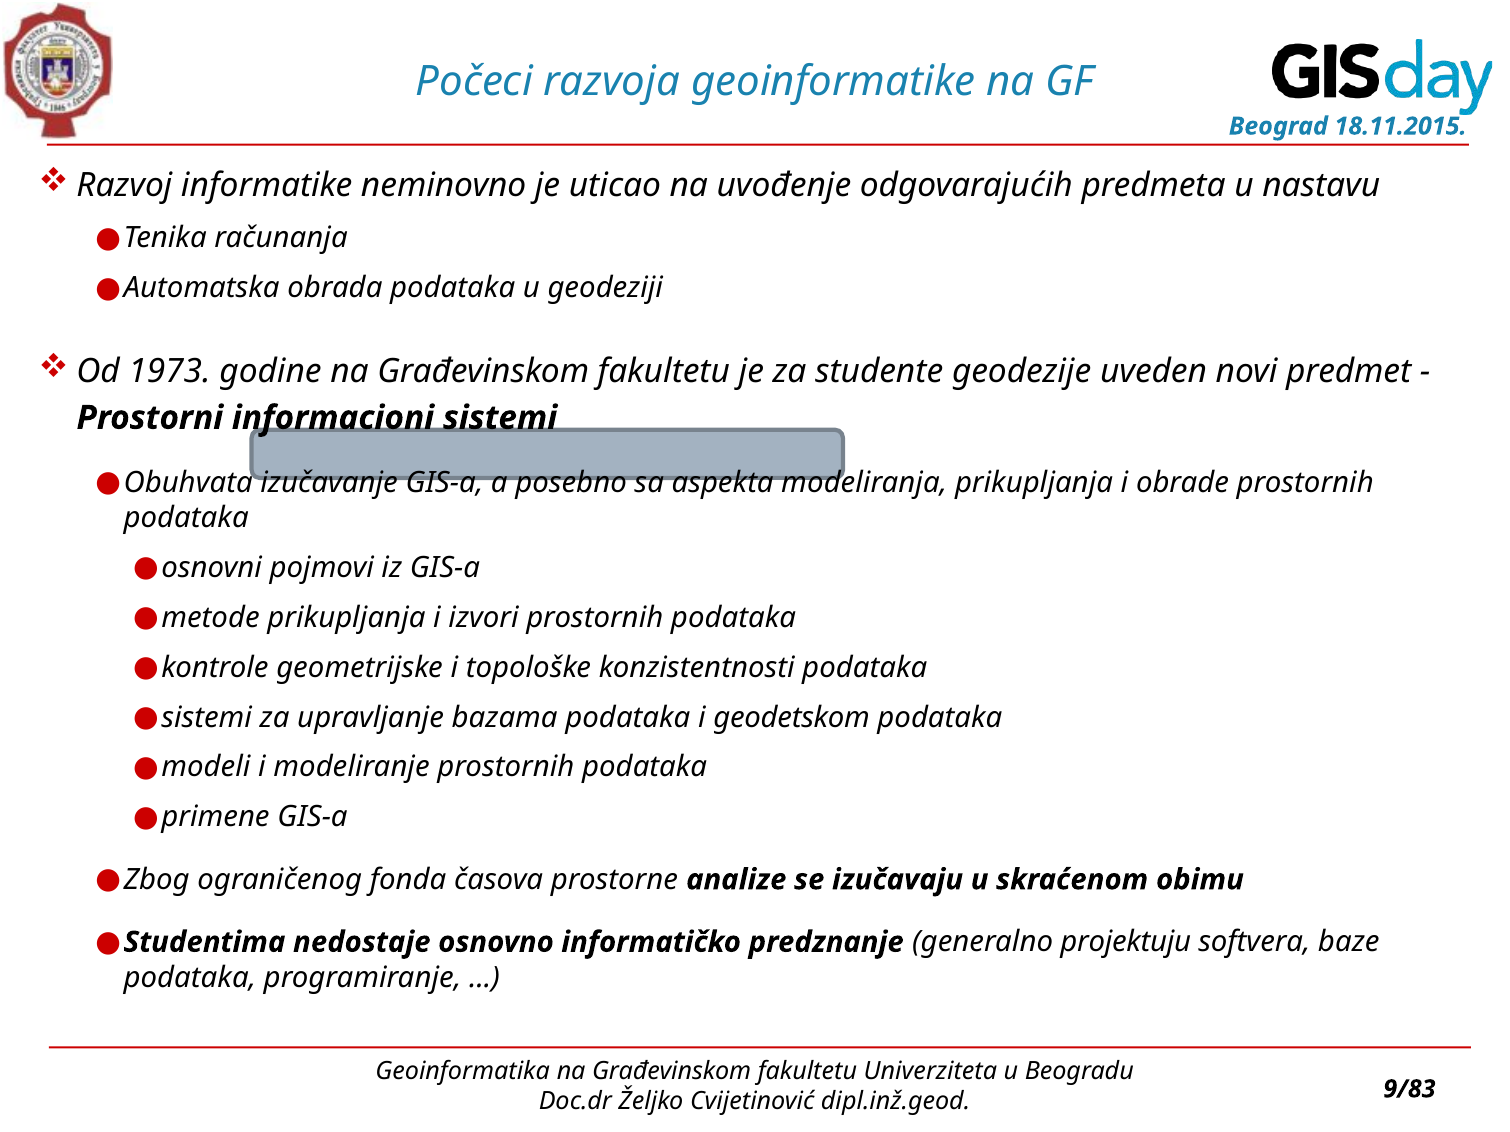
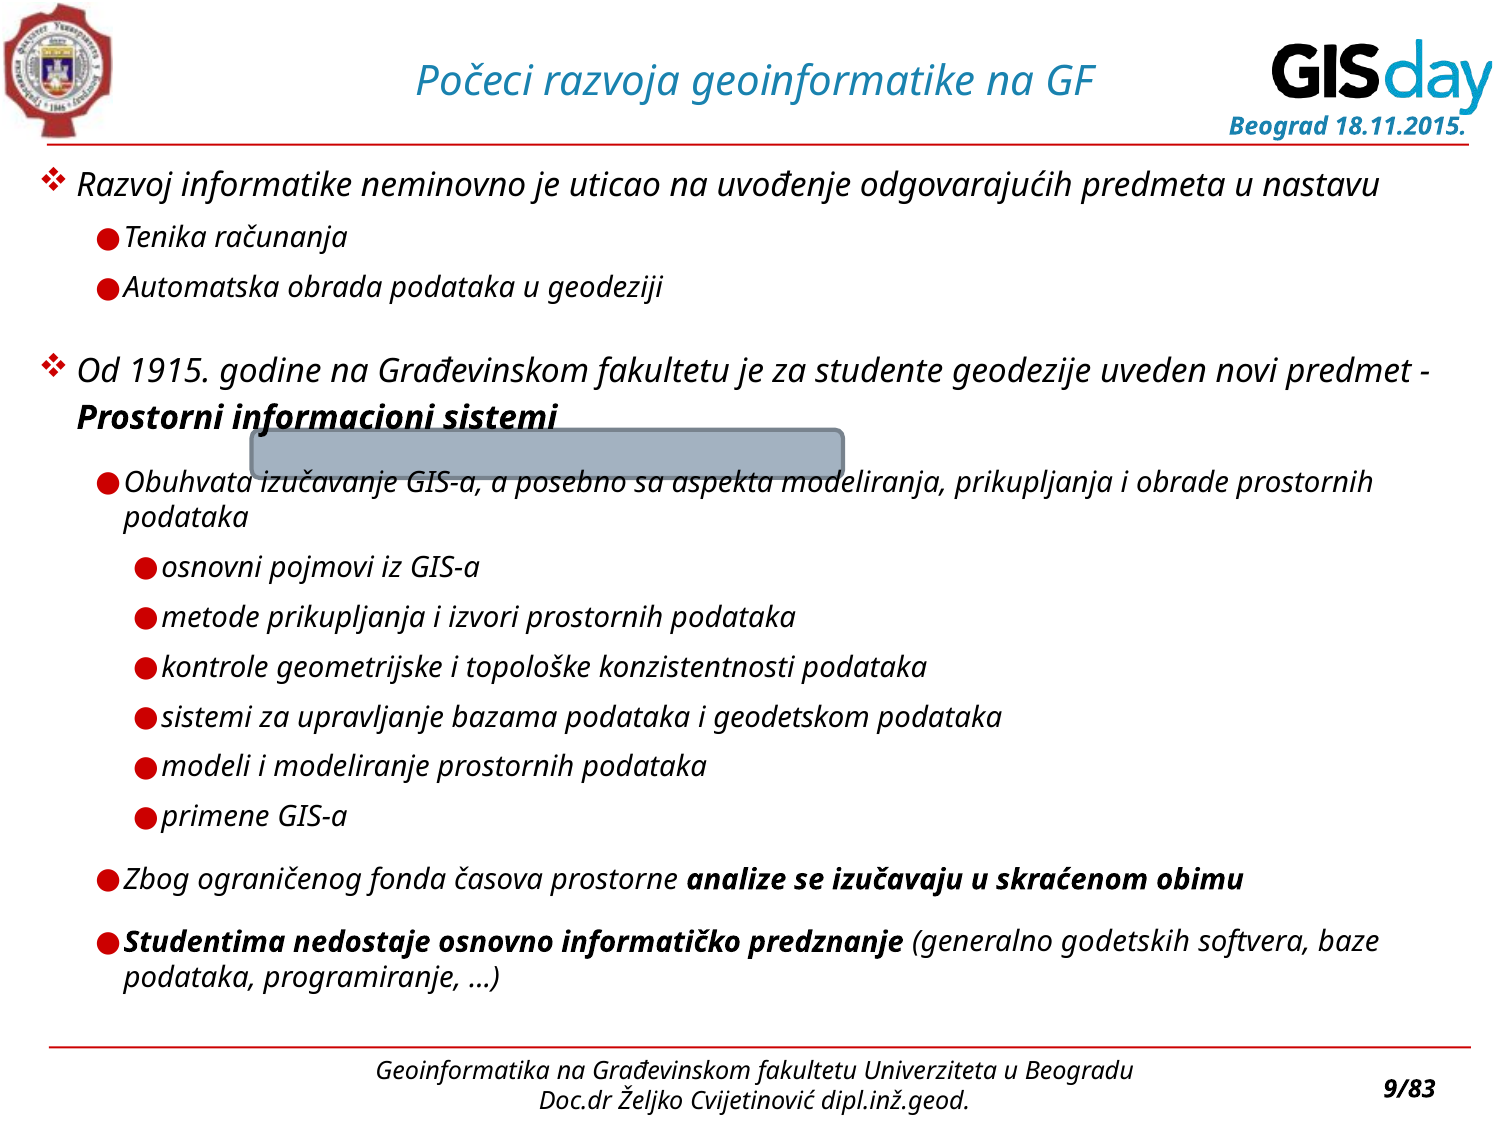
1973: 1973 -> 1915 (170, 372)
projektuju: projektuju -> godetskih (1125, 943)
